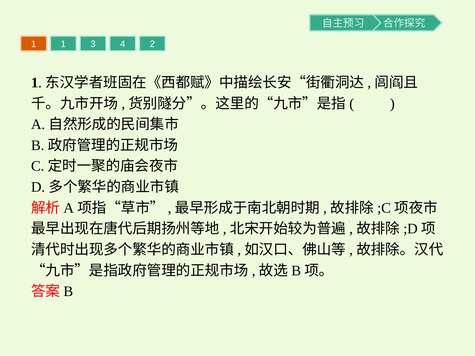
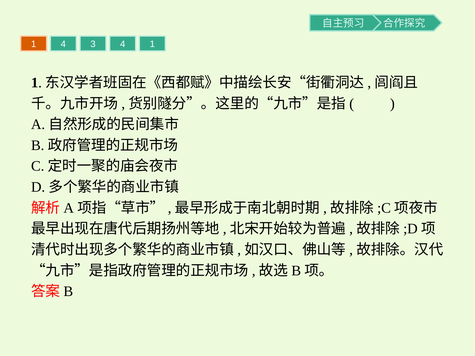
1 1: 1 -> 4 (63, 44)
4 2: 2 -> 1 (152, 44)
